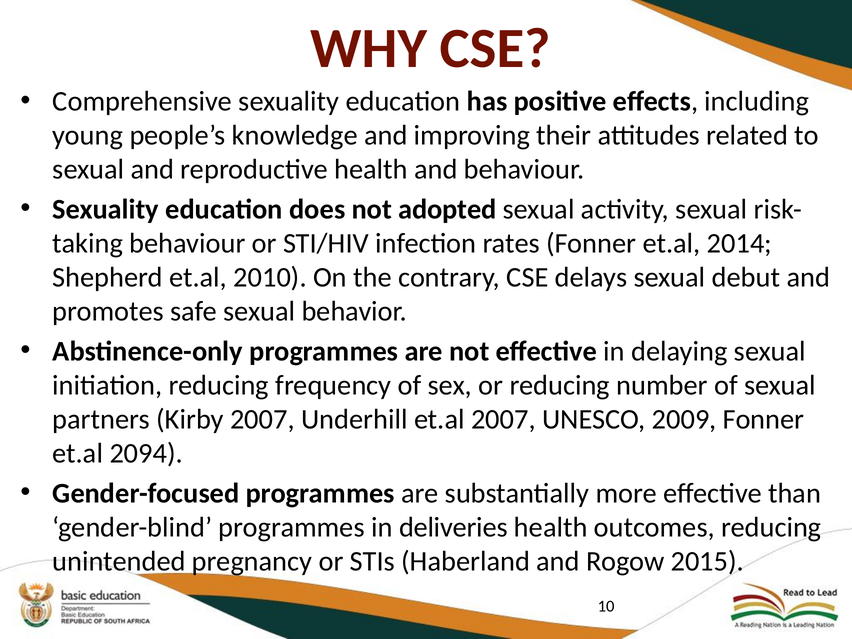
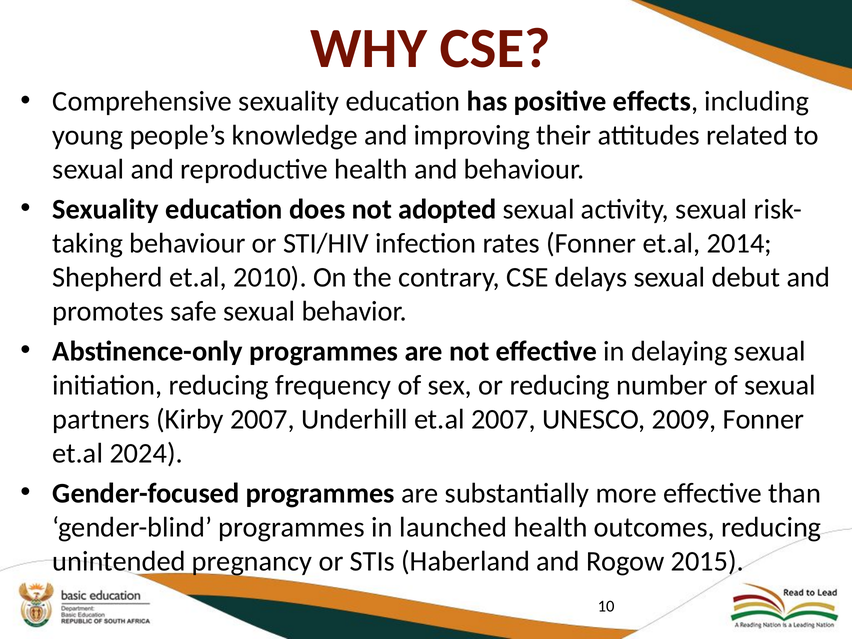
2094: 2094 -> 2024 (146, 453)
deliveries: deliveries -> launched (453, 527)
